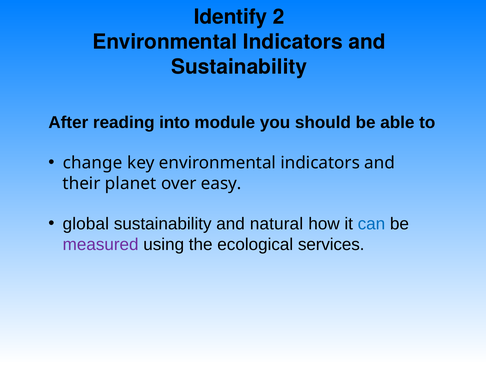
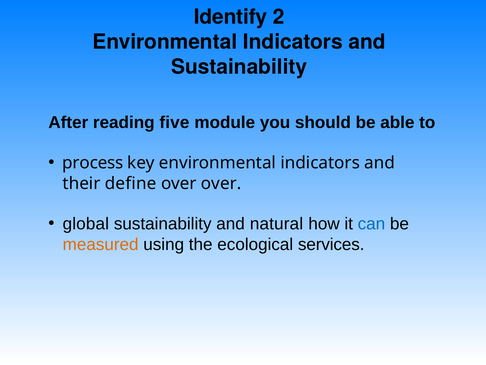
into: into -> five (174, 122)
change: change -> process (93, 163)
planet: planet -> define (131, 183)
over easy: easy -> over (221, 183)
measured colour: purple -> orange (101, 244)
